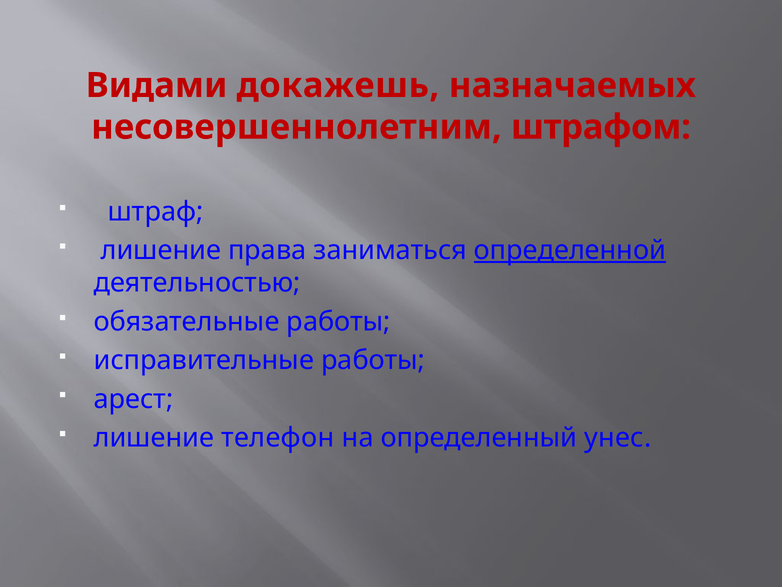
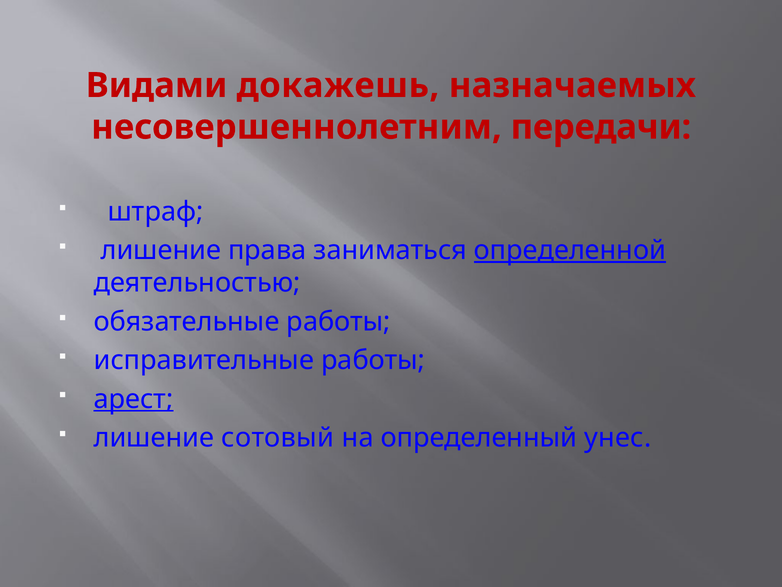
штрафом: штрафом -> передачи (601, 127)
арест underline: none -> present (134, 399)
телефон: телефон -> сотовый (278, 437)
